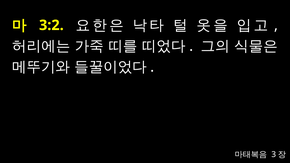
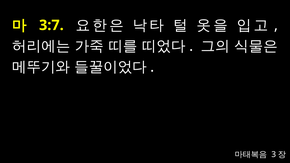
3:2: 3:2 -> 3:7 (51, 25)
